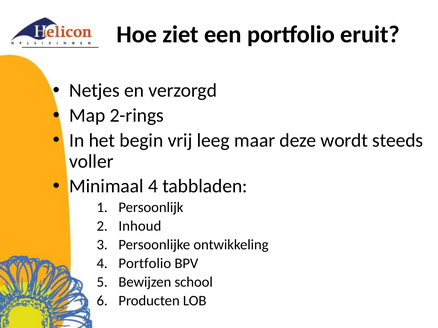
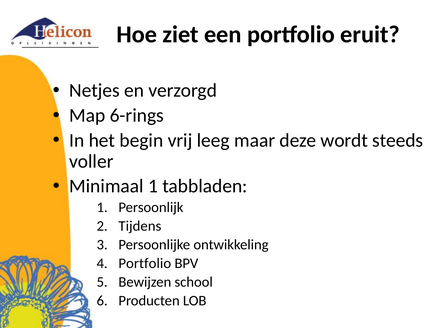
2-rings: 2-rings -> 6-rings (137, 116)
Minimaal 4: 4 -> 1 (153, 186)
Inhoud: Inhoud -> Tijdens (140, 226)
